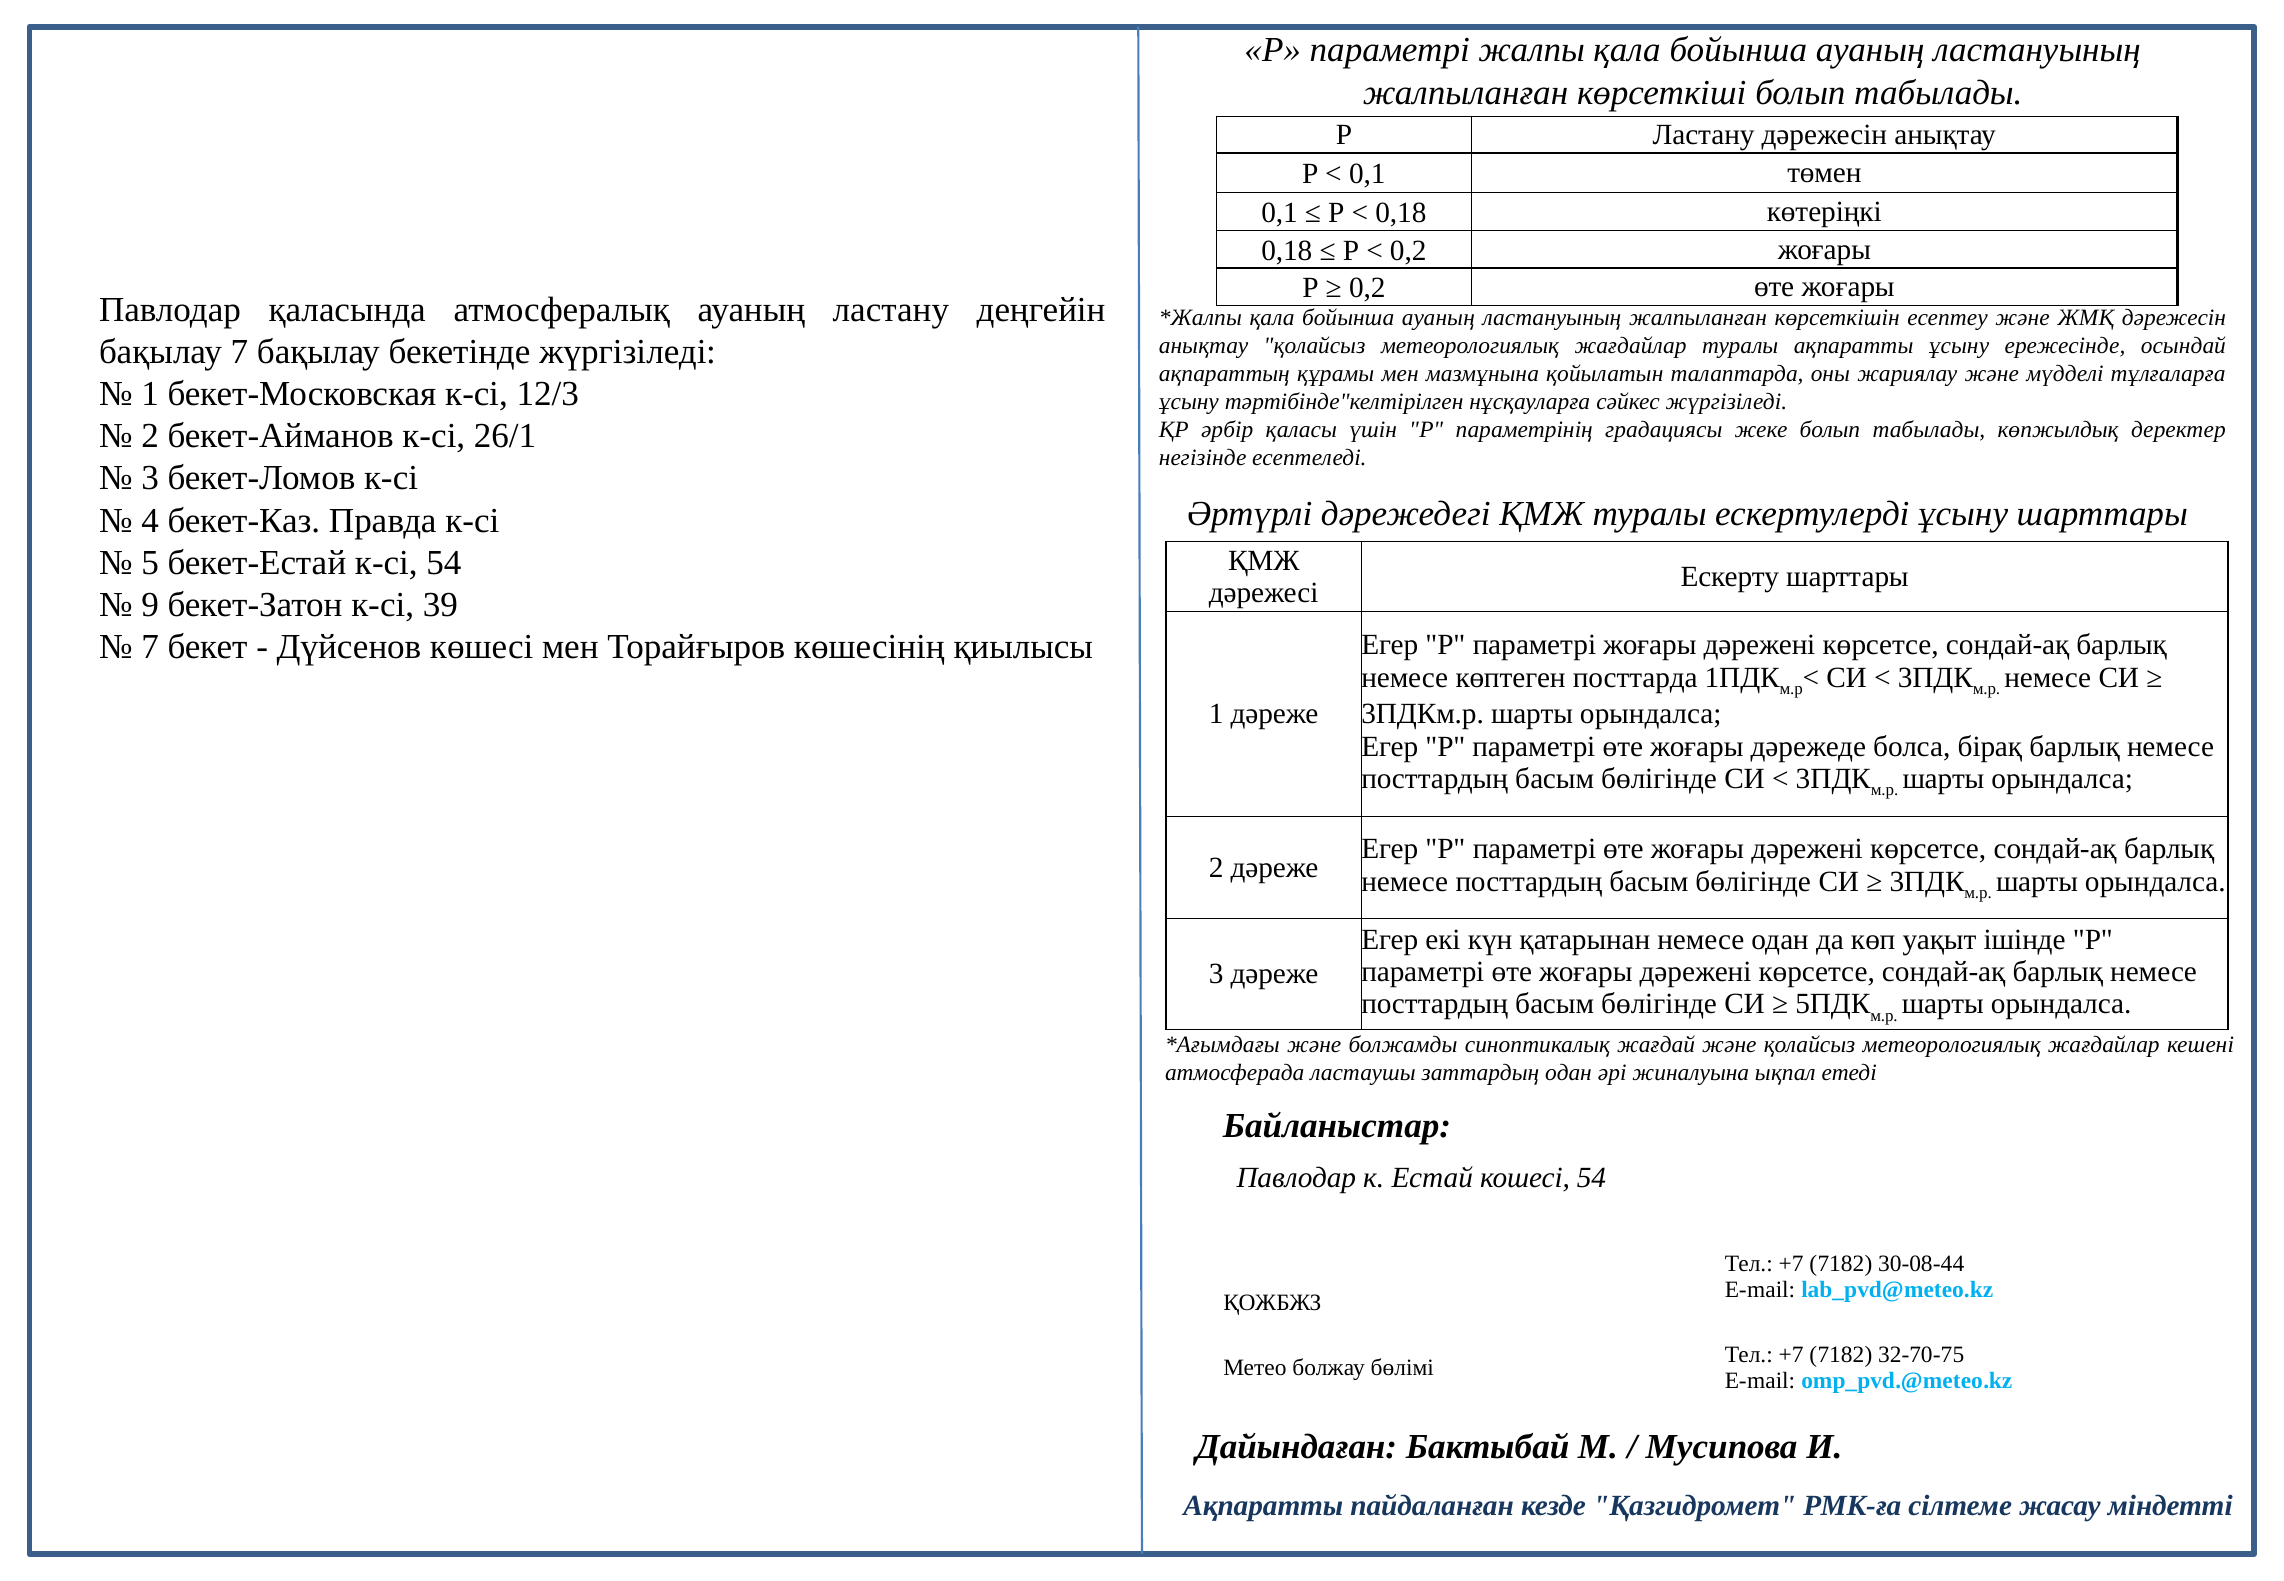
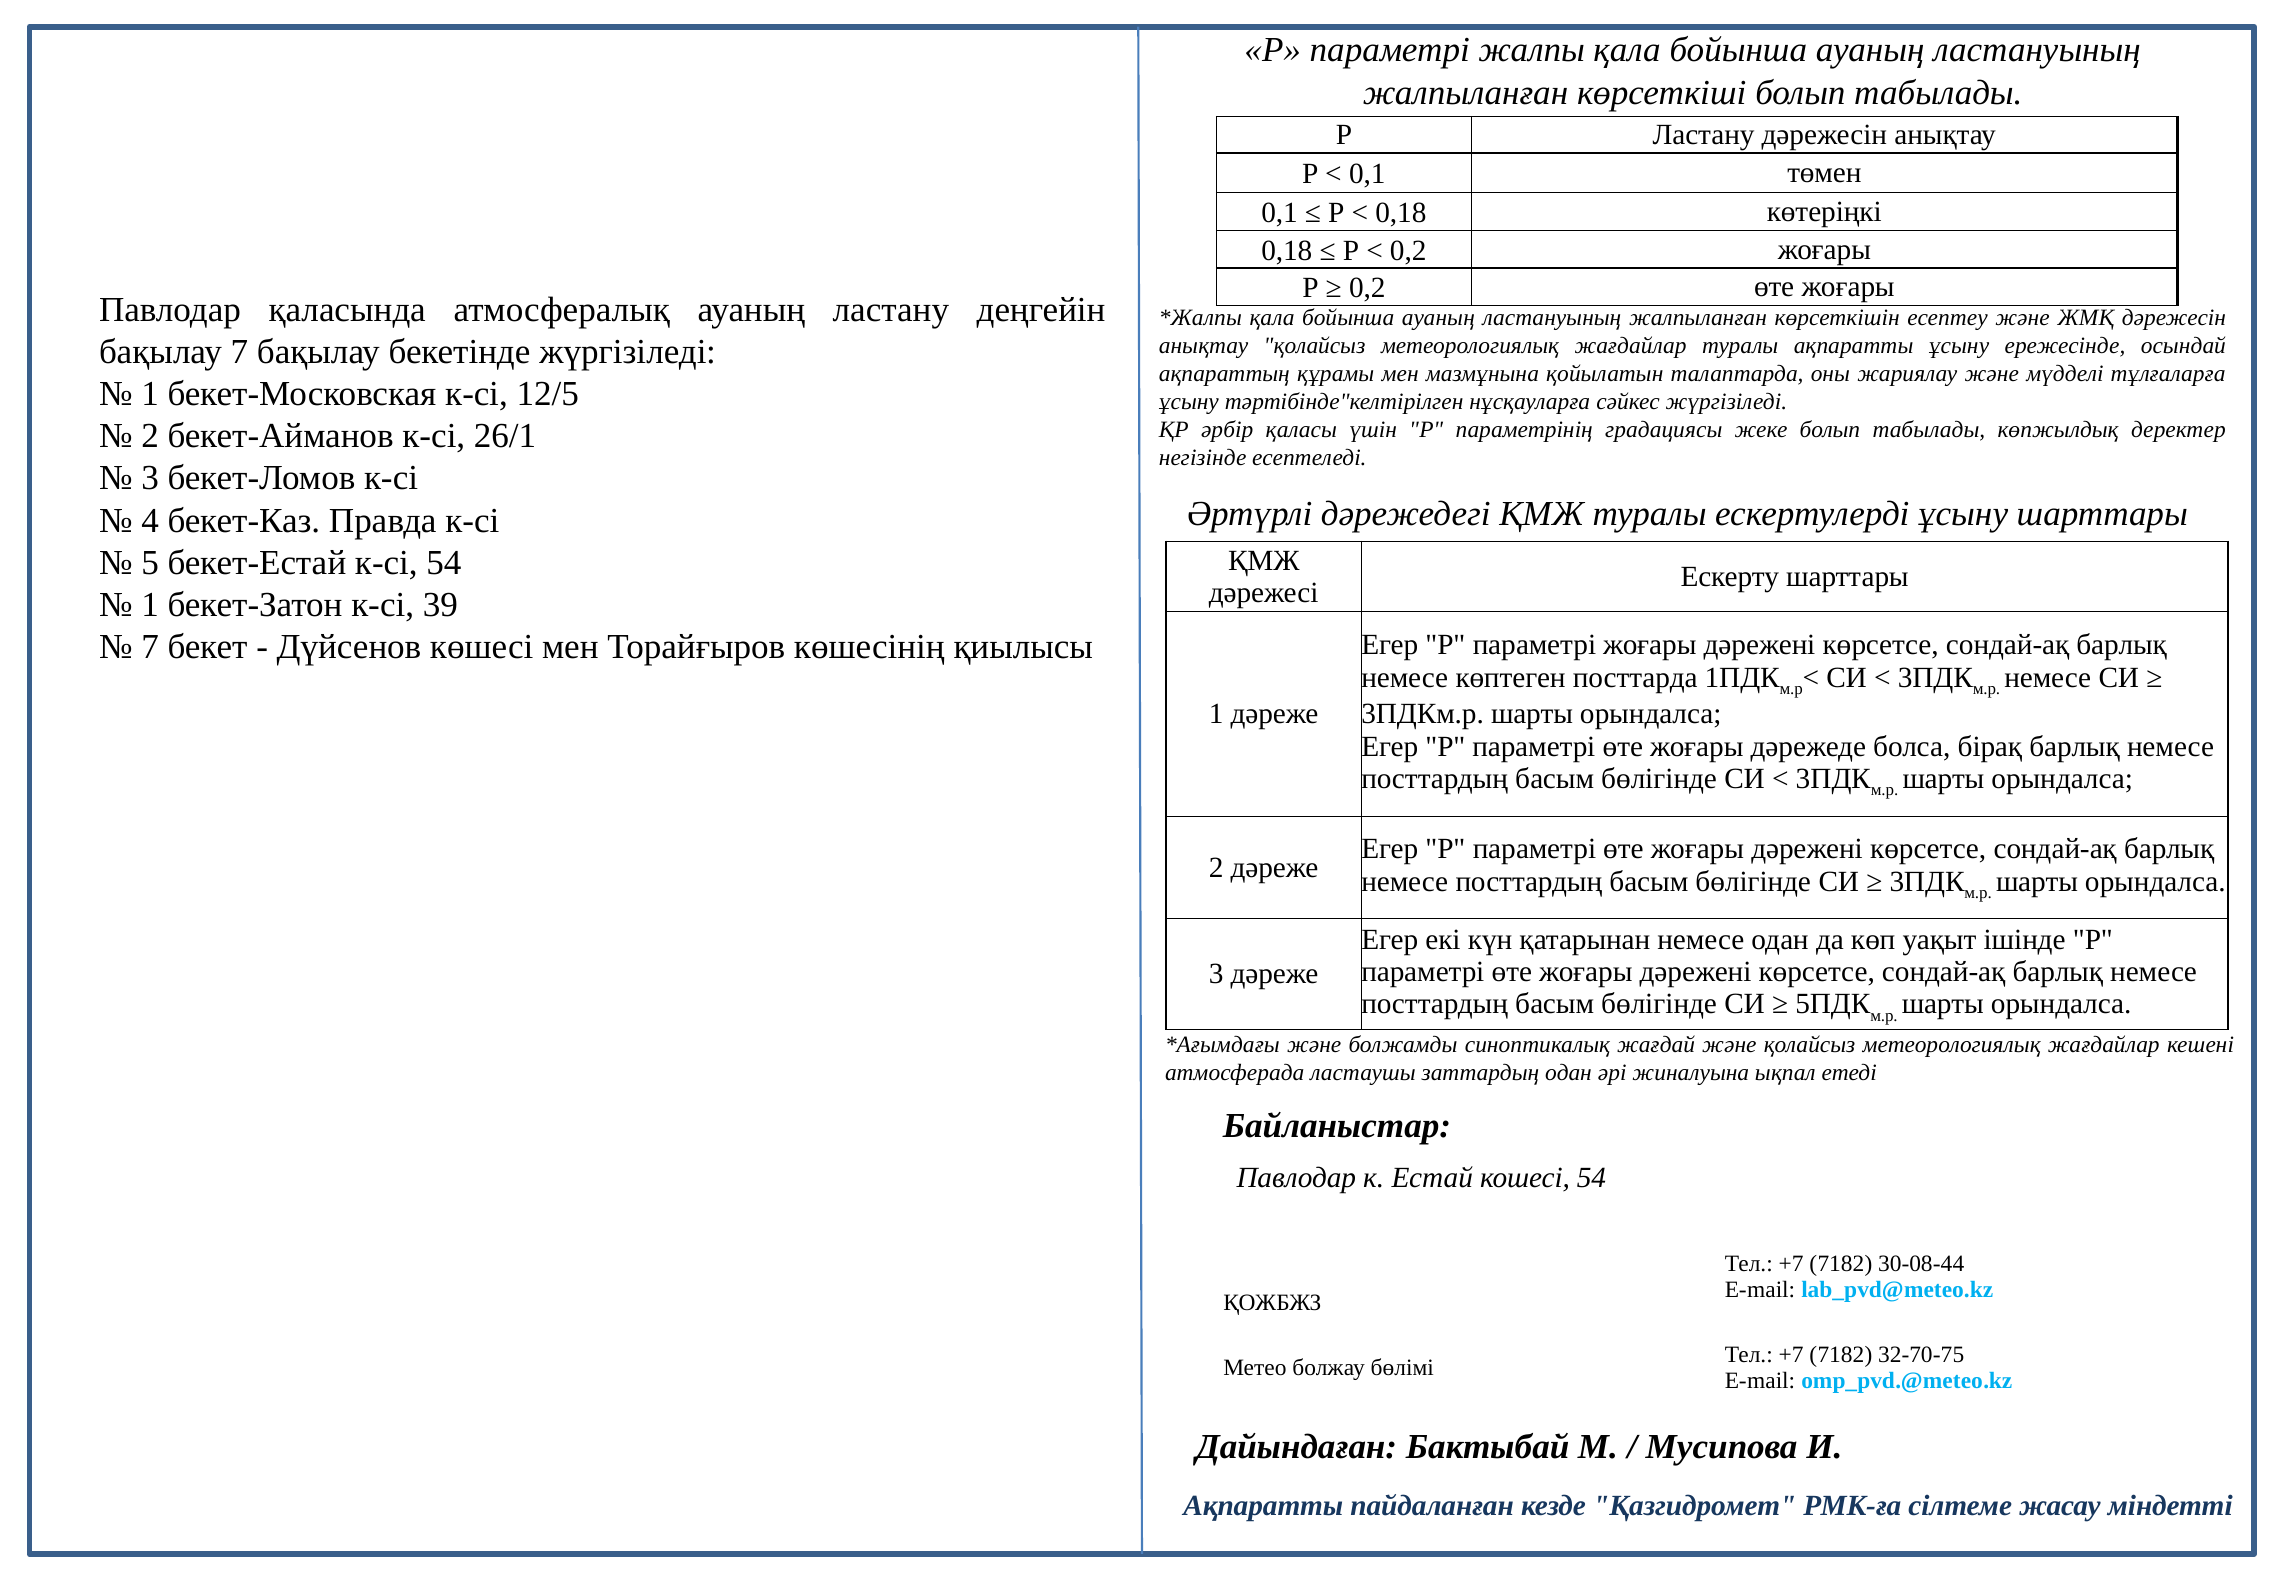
12/3: 12/3 -> 12/5 (548, 394)
9: 9 -> 1 (150, 605)
